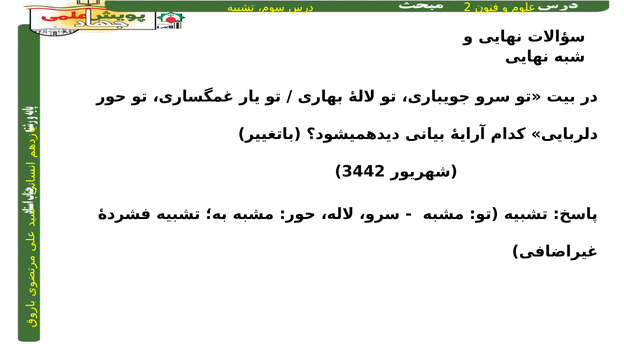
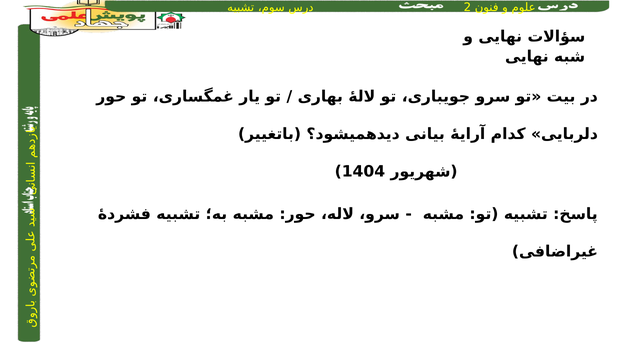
3442: 3442 -> 1404 (363, 171)
